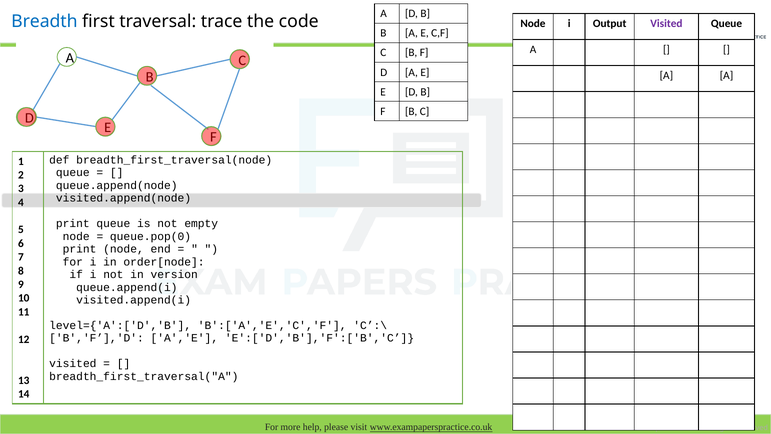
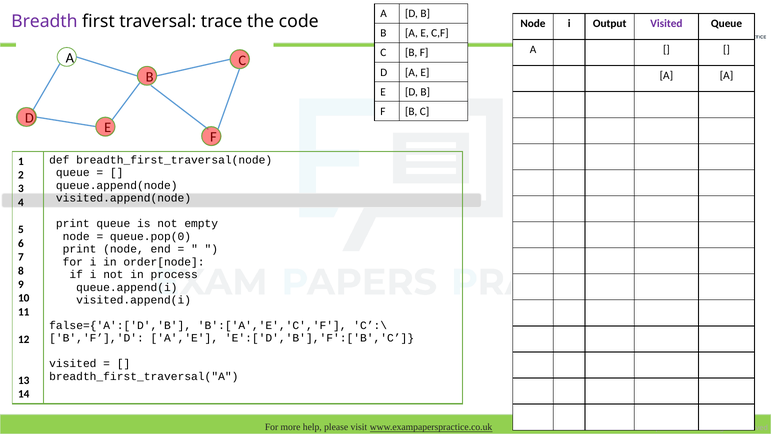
Breadth colour: blue -> purple (44, 21)
version: version -> process (174, 274)
level={'A':['D','B: level={'A':['D','B -> false={'A':['D','B (120, 325)
